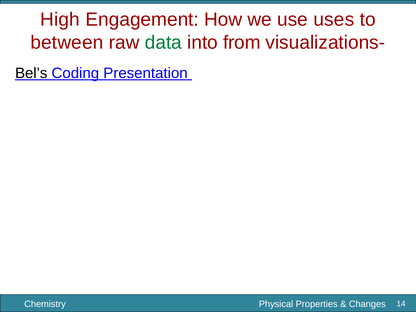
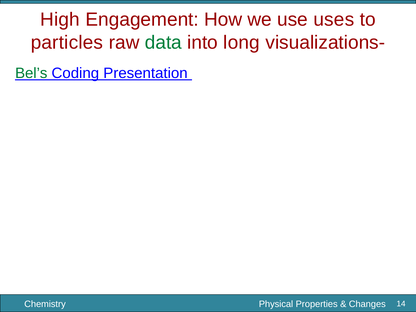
between: between -> particles (67, 42)
from: from -> long (242, 42)
Bel’s colour: black -> green (31, 73)
